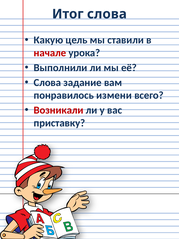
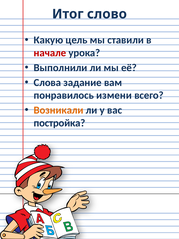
Итог слова: слова -> слово (107, 14)
Возникали colour: red -> orange (59, 110)
приставку: приставку -> постройка (59, 123)
